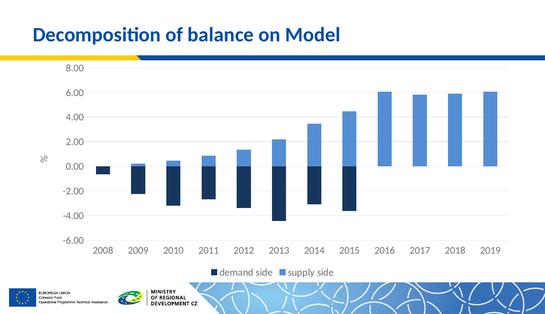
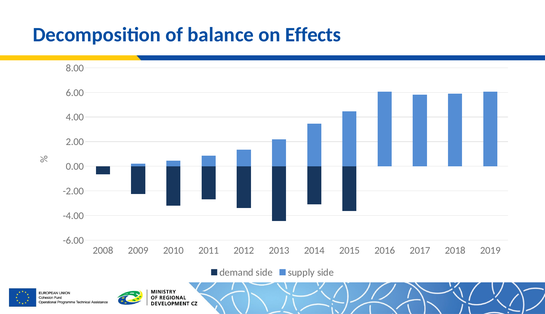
Model: Model -> Effects (313, 35)
